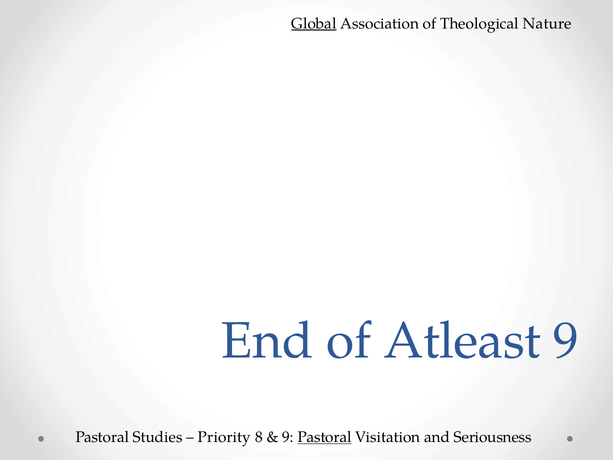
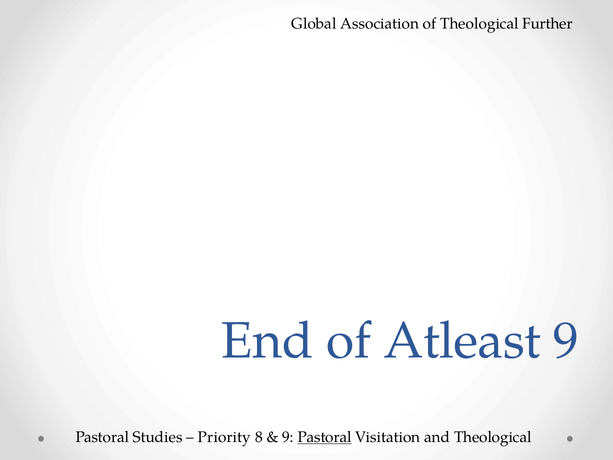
Global underline: present -> none (314, 23)
Nature: Nature -> Further (548, 23)
and Seriousness: Seriousness -> Theological (493, 437)
